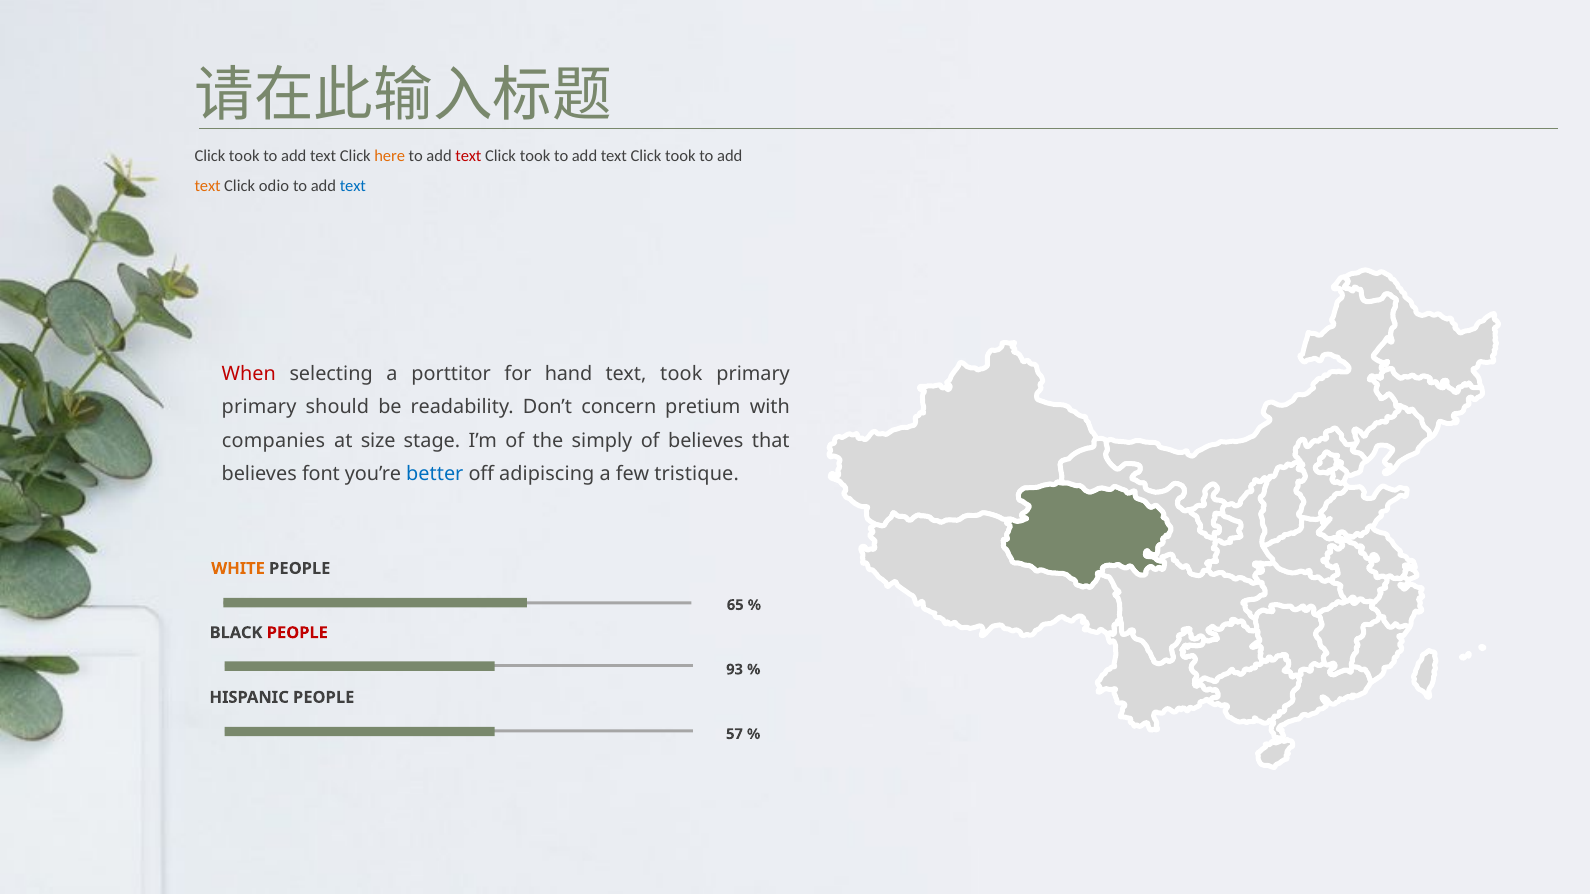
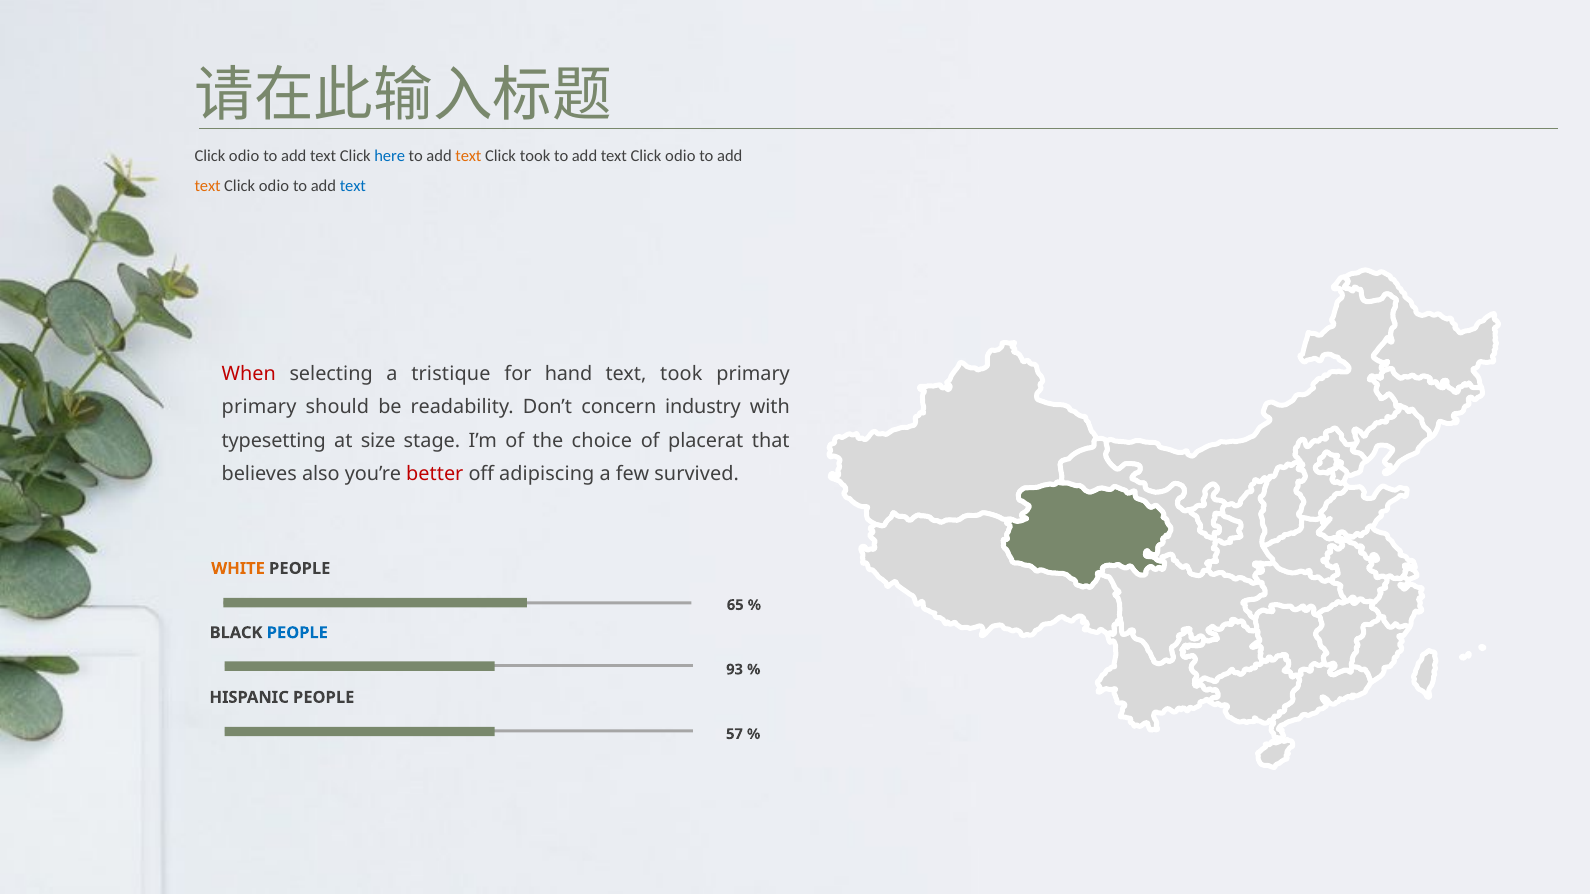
took: took -> odio (244, 156)
here colour: orange -> blue (390, 156)
text colour: red -> orange (468, 156)
took: took -> odio (680, 156)
porttitor: porttitor -> tristique (451, 374)
pretium: pretium -> industry (703, 407)
companies: companies -> typesetting (274, 441)
simply: simply -> choice (602, 441)
of believes: believes -> placerat (706, 441)
font: font -> also (321, 474)
better colour: blue -> red (435, 474)
tristique: tristique -> survived (697, 474)
PEOPLE colour: red -> blue (297, 633)
